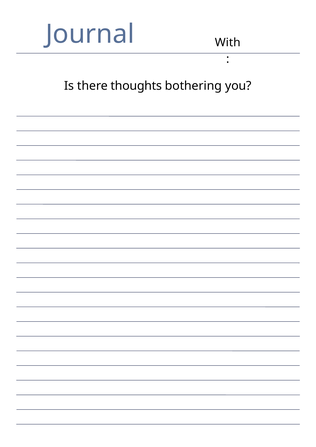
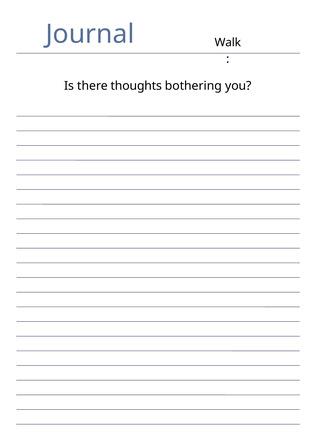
With: With -> Walk (228, 43)
